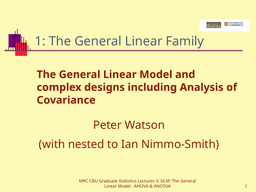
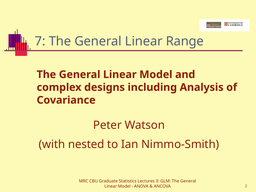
1: 1 -> 7 (40, 41)
Family: Family -> Range (185, 41)
